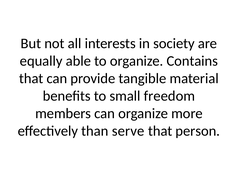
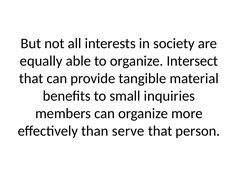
Contains: Contains -> Intersect (192, 61)
freedom: freedom -> inquiries (169, 96)
